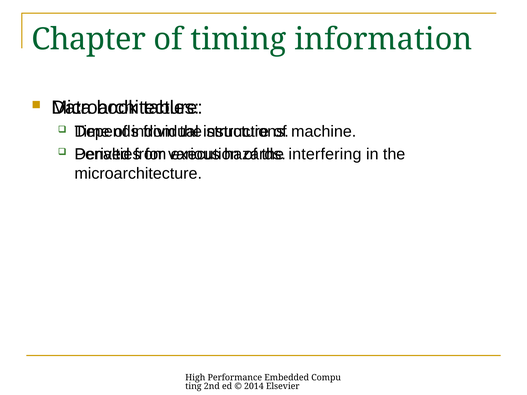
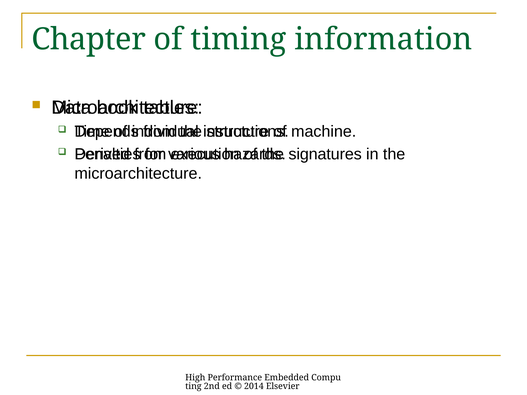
interfering: interfering -> signatures (325, 154)
